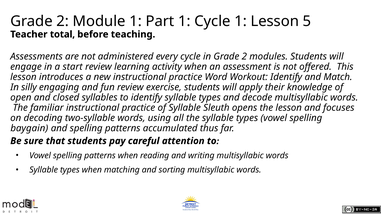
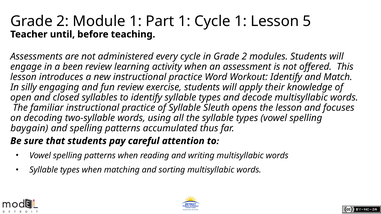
total: total -> until (62, 34)
start: start -> been (73, 67)
